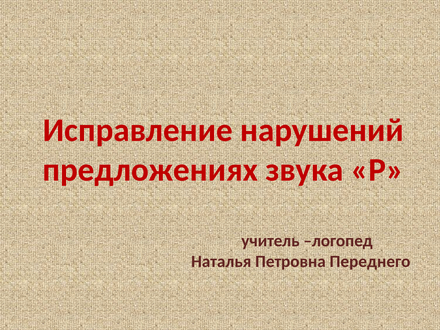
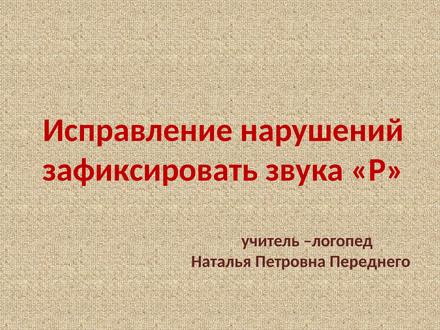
предложениях: предложениях -> зафиксировать (150, 170)
